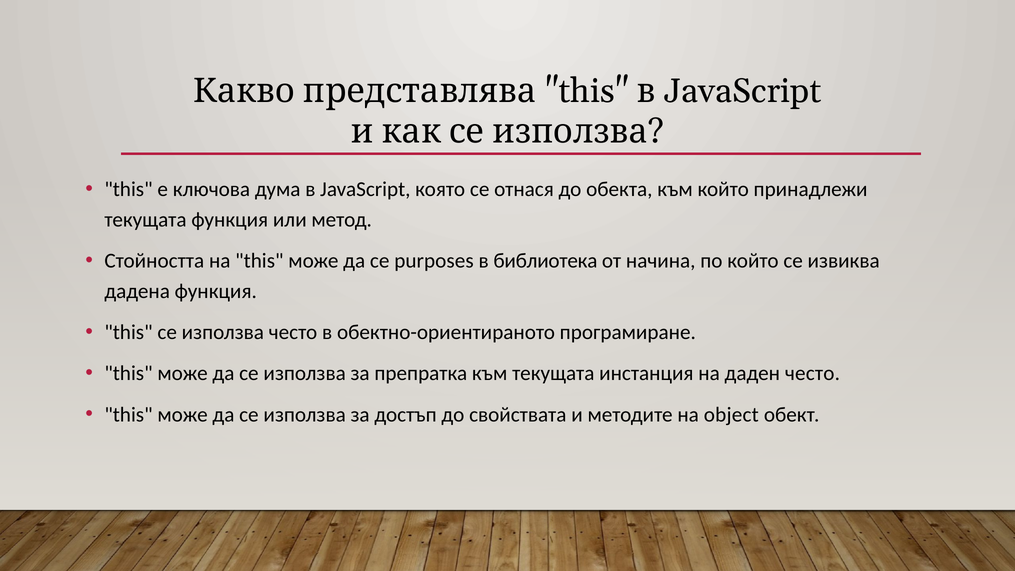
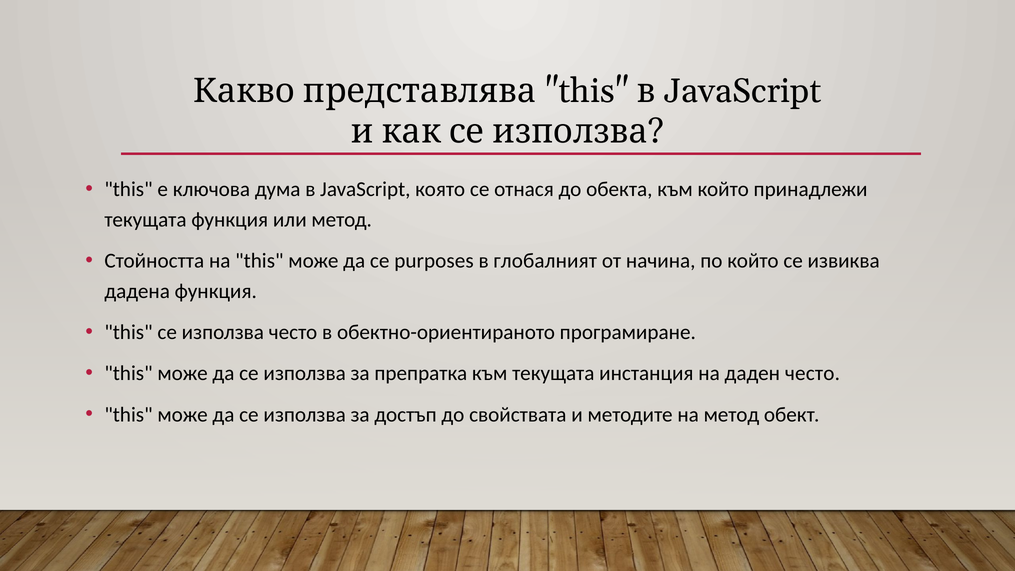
библиотека: библиотека -> глобалният (545, 261)
на object: object -> метод (731, 415)
